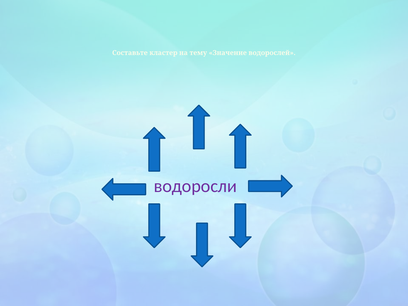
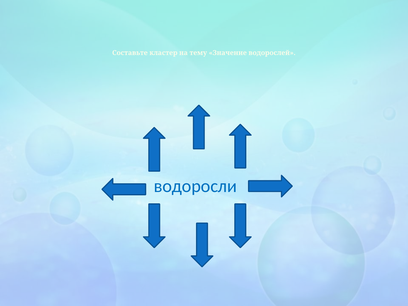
водоросли colour: purple -> blue (195, 186)
